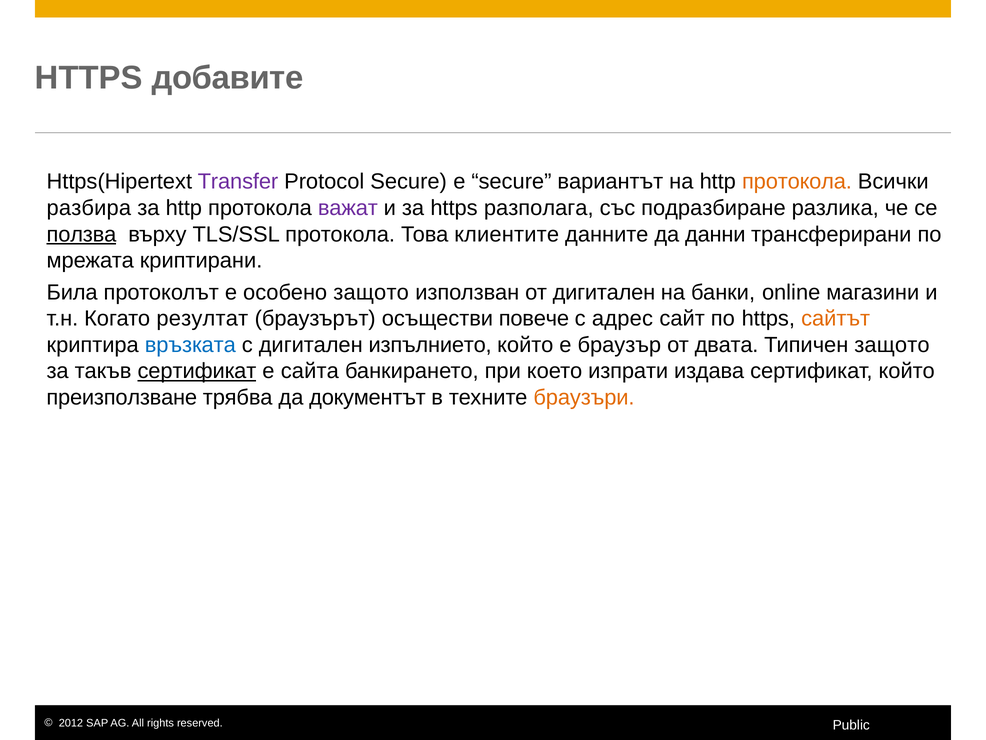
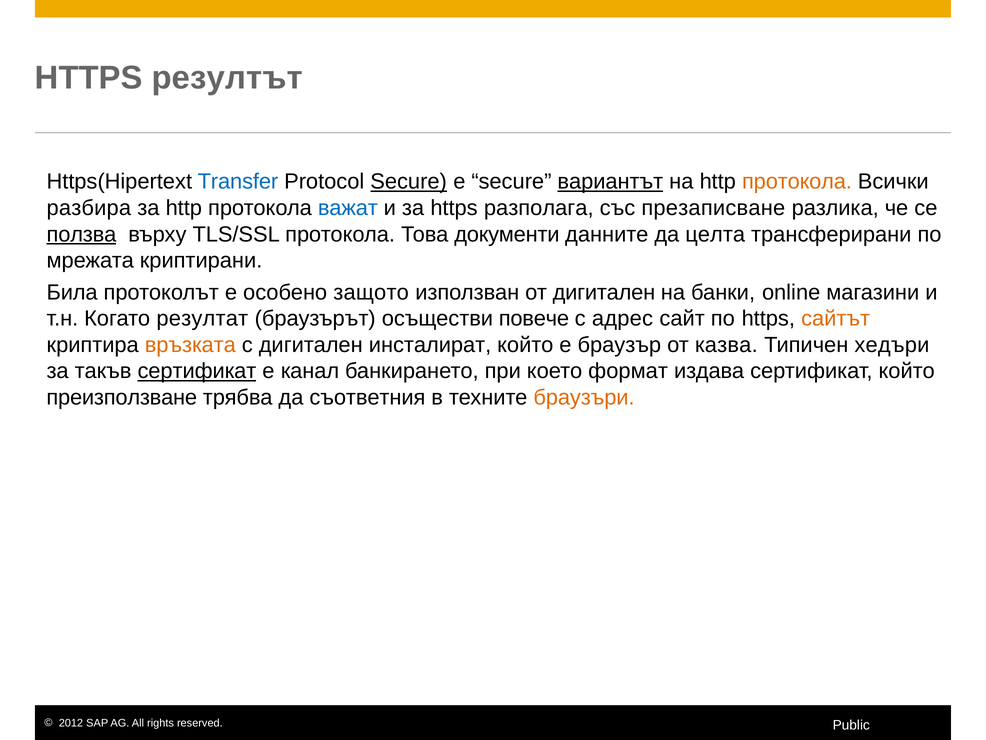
добавите: добавите -> резултът (227, 78)
Transfer colour: purple -> blue (238, 182)
Secure underline: none -> present (409, 182)
вариантът underline: none -> present (610, 182)
важат colour: purple -> blue (348, 208)
подразбиране: подразбиране -> презаписване (713, 208)
клиентите: клиентите -> документи (507, 234)
данни: данни -> целта (715, 234)
връзката colour: blue -> orange (190, 345)
изпълнието: изпълнието -> инсталират (430, 345)
двата: двата -> казва (726, 345)
Типичен защото: защото -> хедъри (892, 345)
сайта: сайта -> канал (310, 371)
изпрати: изпрати -> формат (628, 371)
документът: документът -> съответния (367, 397)
